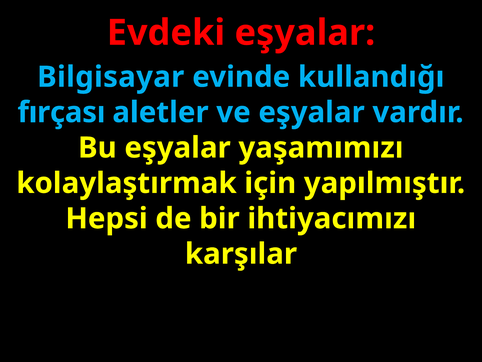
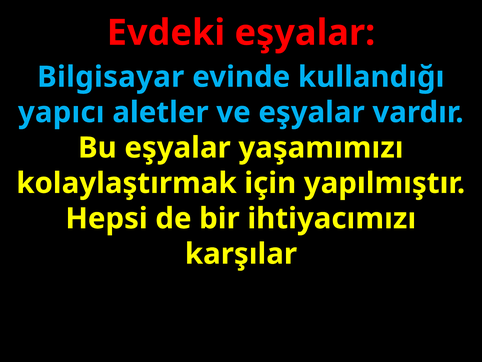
fırçası: fırçası -> yapıcı (61, 112)
